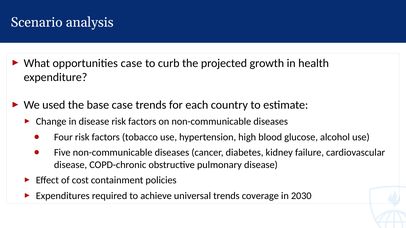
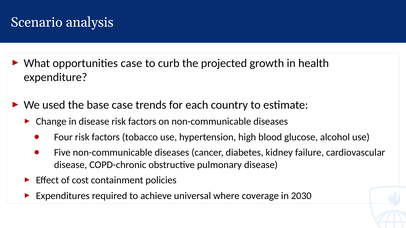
universal trends: trends -> where (226, 196)
